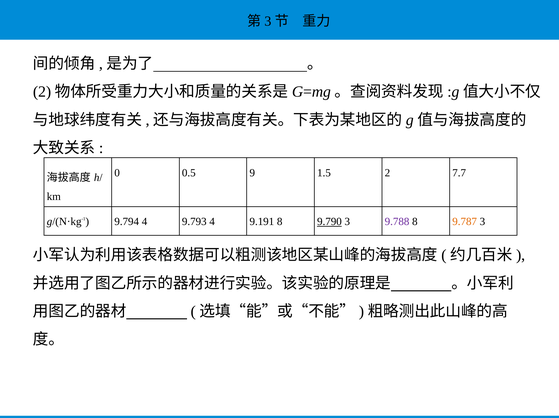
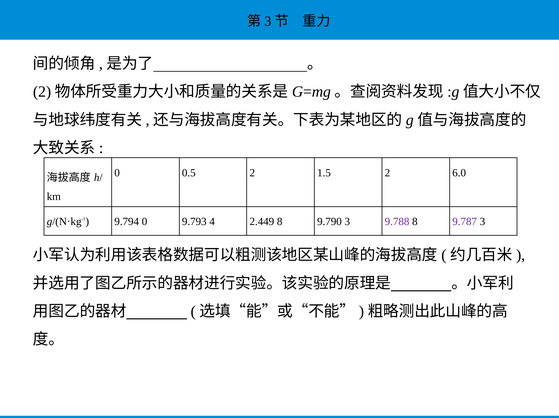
0.5 9: 9 -> 2 (252, 173)
7.7: 7.7 -> 6.0 (459, 173)
9.794 4: 4 -> 0 (145, 222)
9.191: 9.191 -> 2.449 (262, 222)
9.790 underline: present -> none (329, 222)
9.787 colour: orange -> purple (465, 222)
